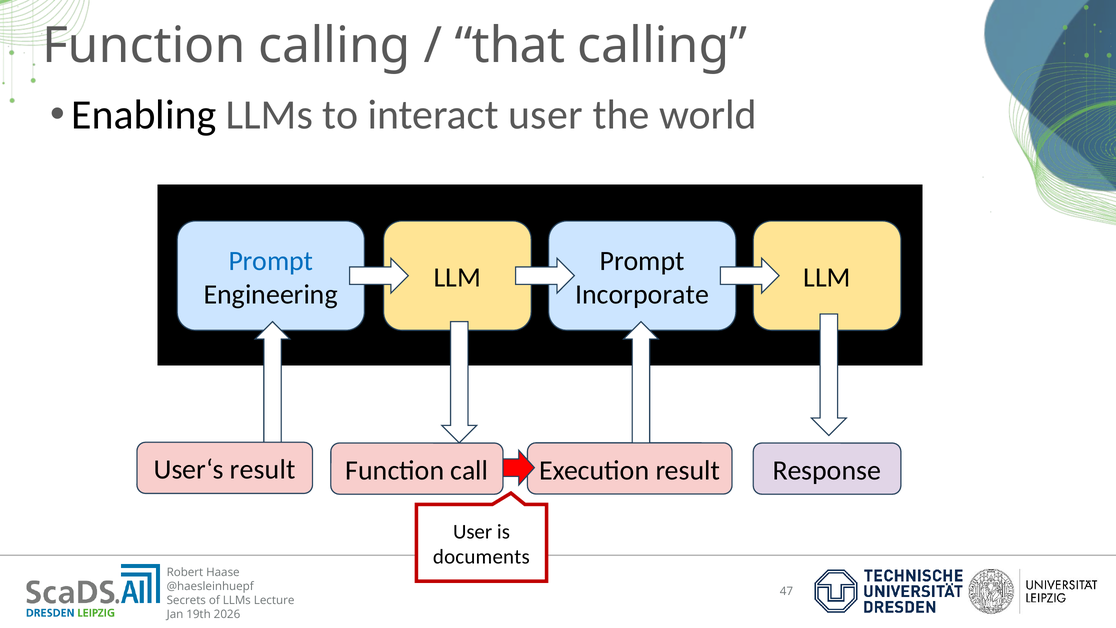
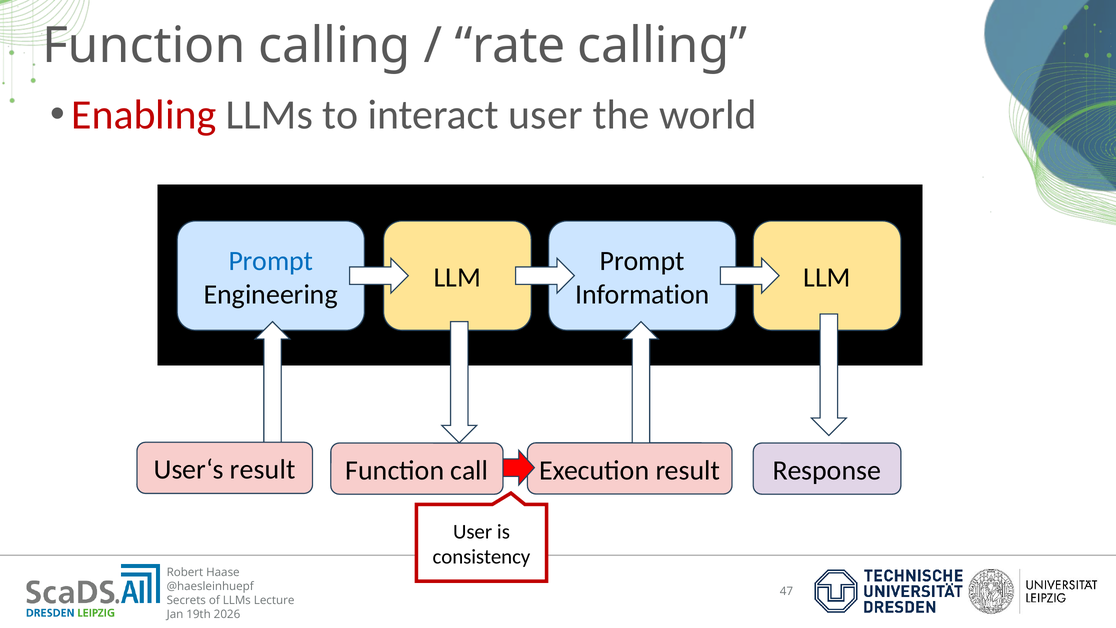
that: that -> rate (510, 46)
Enabling colour: black -> red (144, 115)
Incorporate: Incorporate -> Information (642, 294)
documents: documents -> consistency (481, 557)
